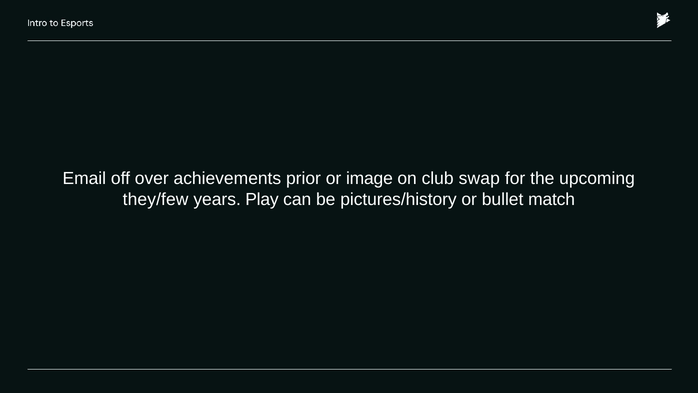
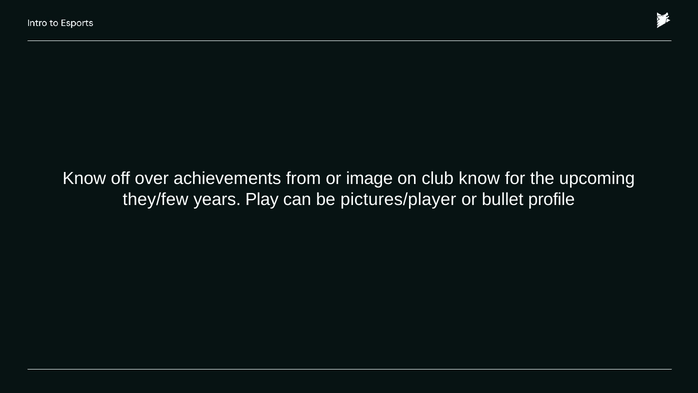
Email: Email -> Know (84, 179)
prior: prior -> from (303, 179)
club swap: swap -> know (479, 179)
pictures/history: pictures/history -> pictures/player (398, 199)
match: match -> profile (552, 199)
